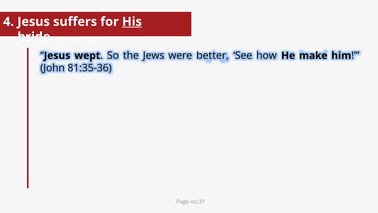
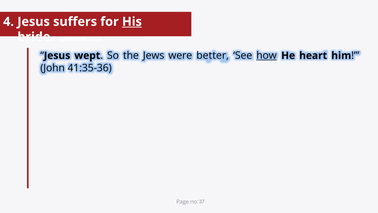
how underline: none -> present (266, 56)
make: make -> heart (313, 56)
81:35-36: 81:35-36 -> 41:35-36 (90, 68)
